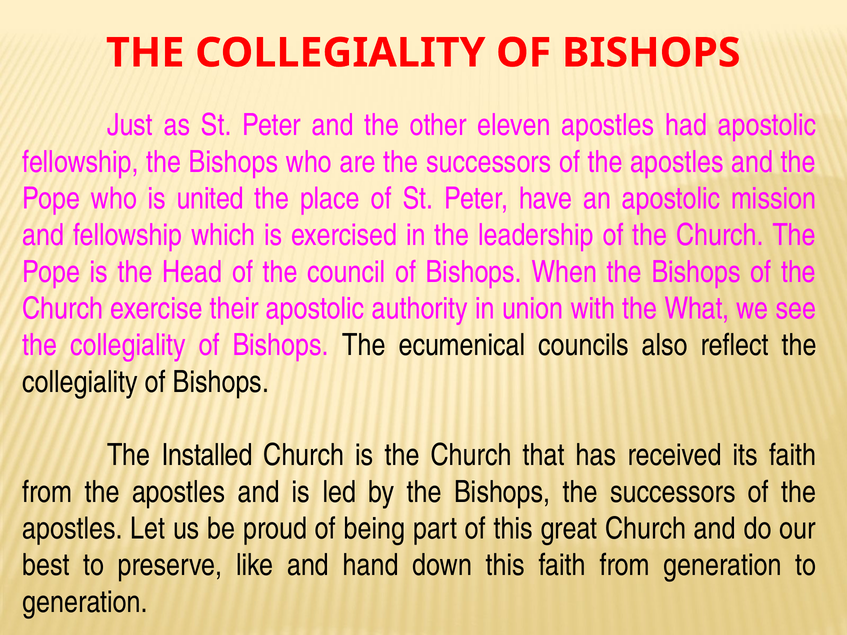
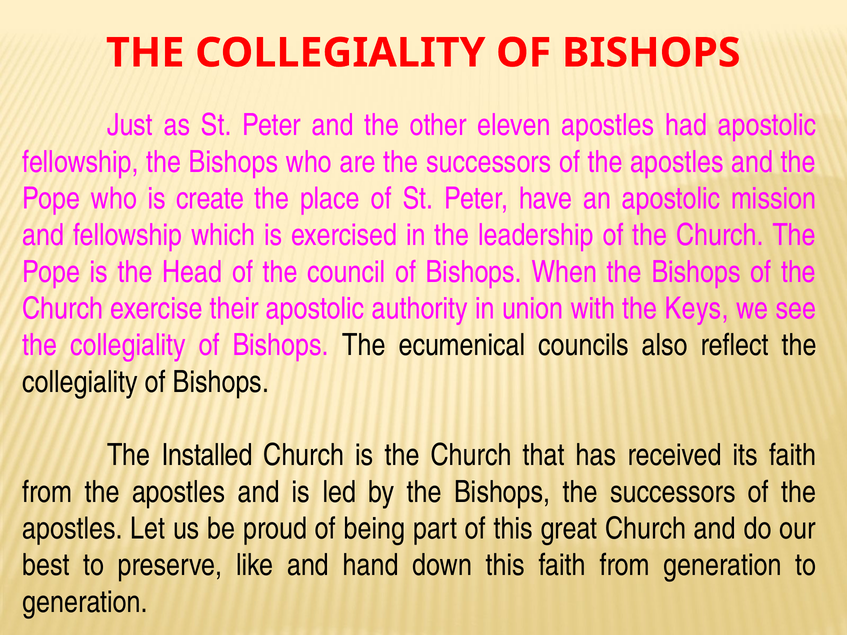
united: united -> create (210, 199)
What: What -> Keys (697, 309)
